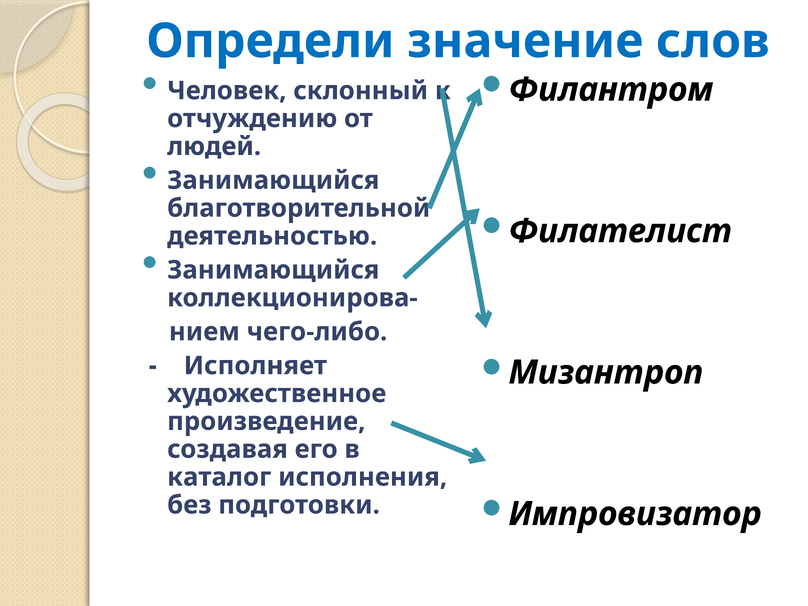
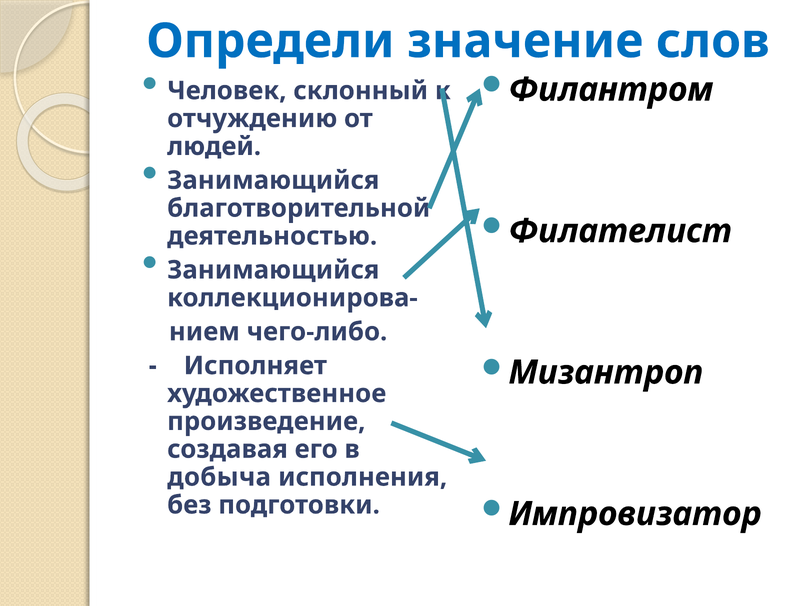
каталог: каталог -> добыча (219, 477)
